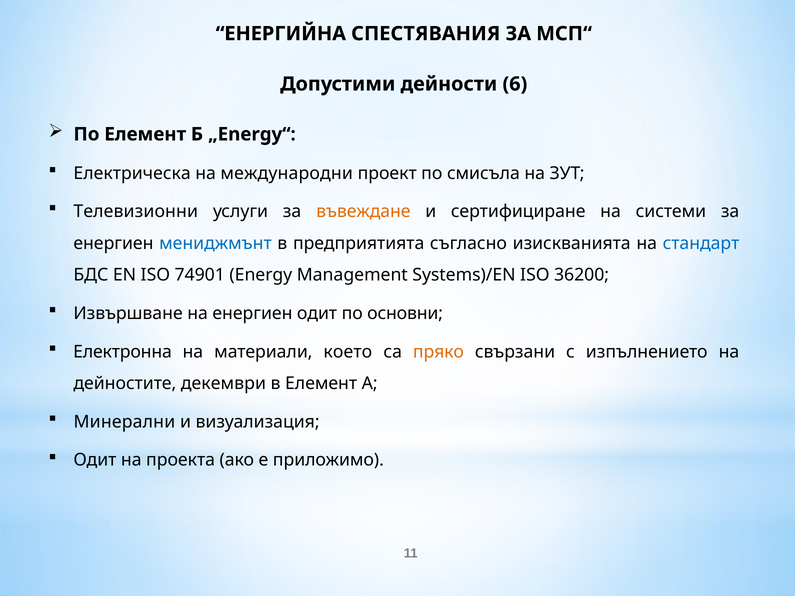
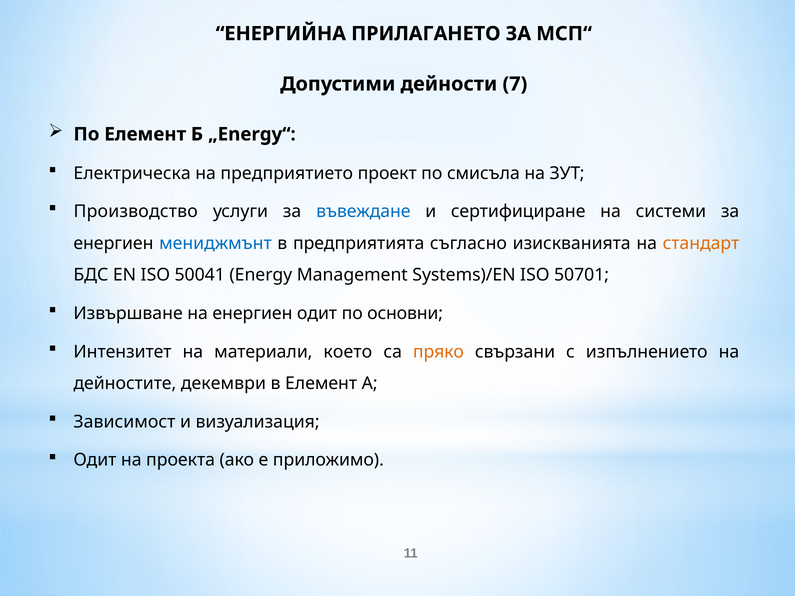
СПЕСТЯВАНИЯ: СПЕСТЯВАНИЯ -> ПРИЛАГАНЕТО (426, 34)
6: 6 -> 7 (515, 84)
международни: международни -> предприятието (287, 173)
Телевизионни: Телевизионни -> Производство (136, 212)
въвеждане colour: orange -> blue (363, 212)
стандарт colour: blue -> orange (701, 243)
74901: 74901 -> 50041 (200, 275)
36200: 36200 -> 50701 (582, 275)
Електронна: Електронна -> Интензитет (122, 352)
Минерални: Минерални -> Зависимост (124, 422)
